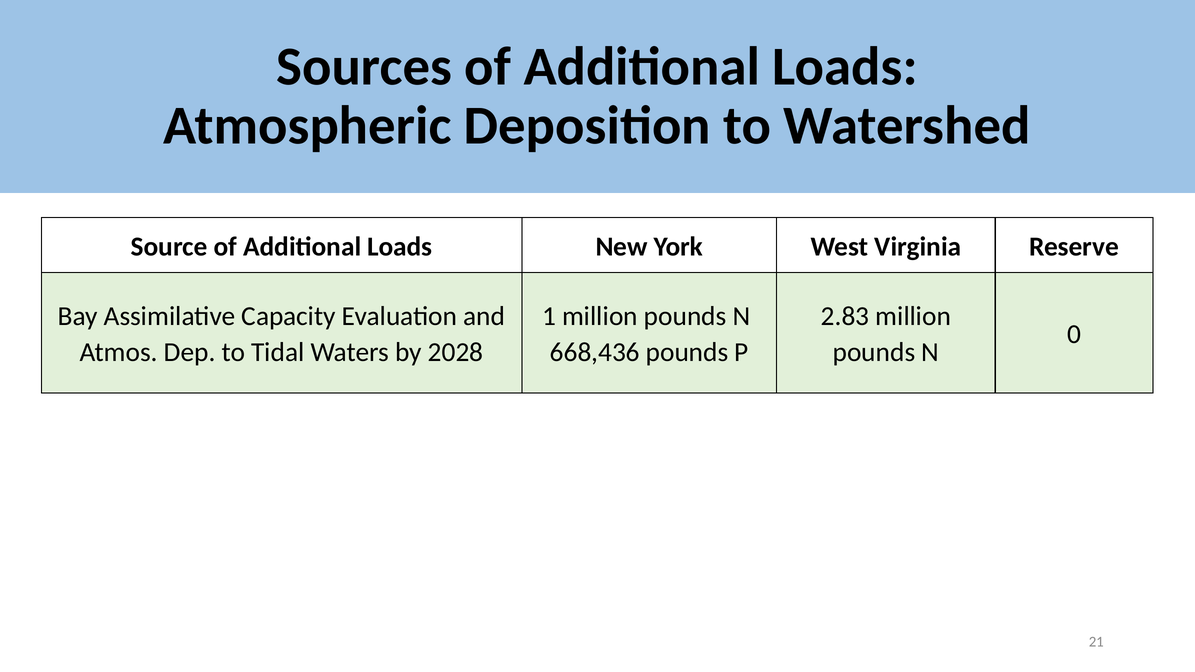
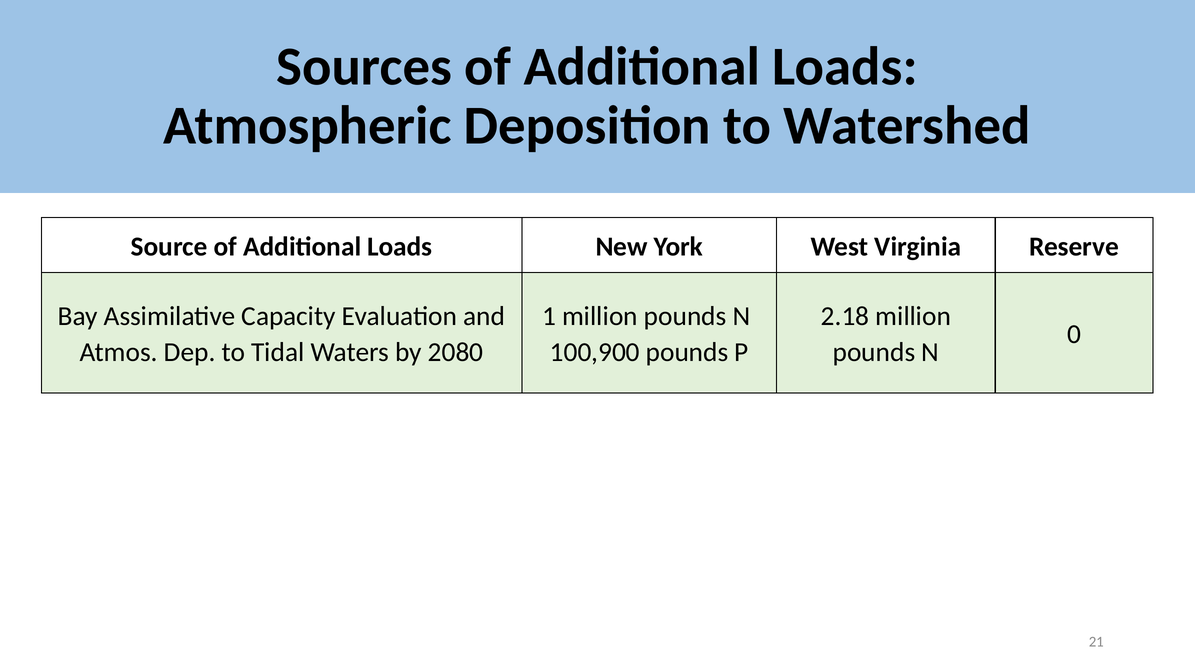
2.83: 2.83 -> 2.18 (845, 316)
2028: 2028 -> 2080 (456, 352)
668,436: 668,436 -> 100,900 (595, 352)
